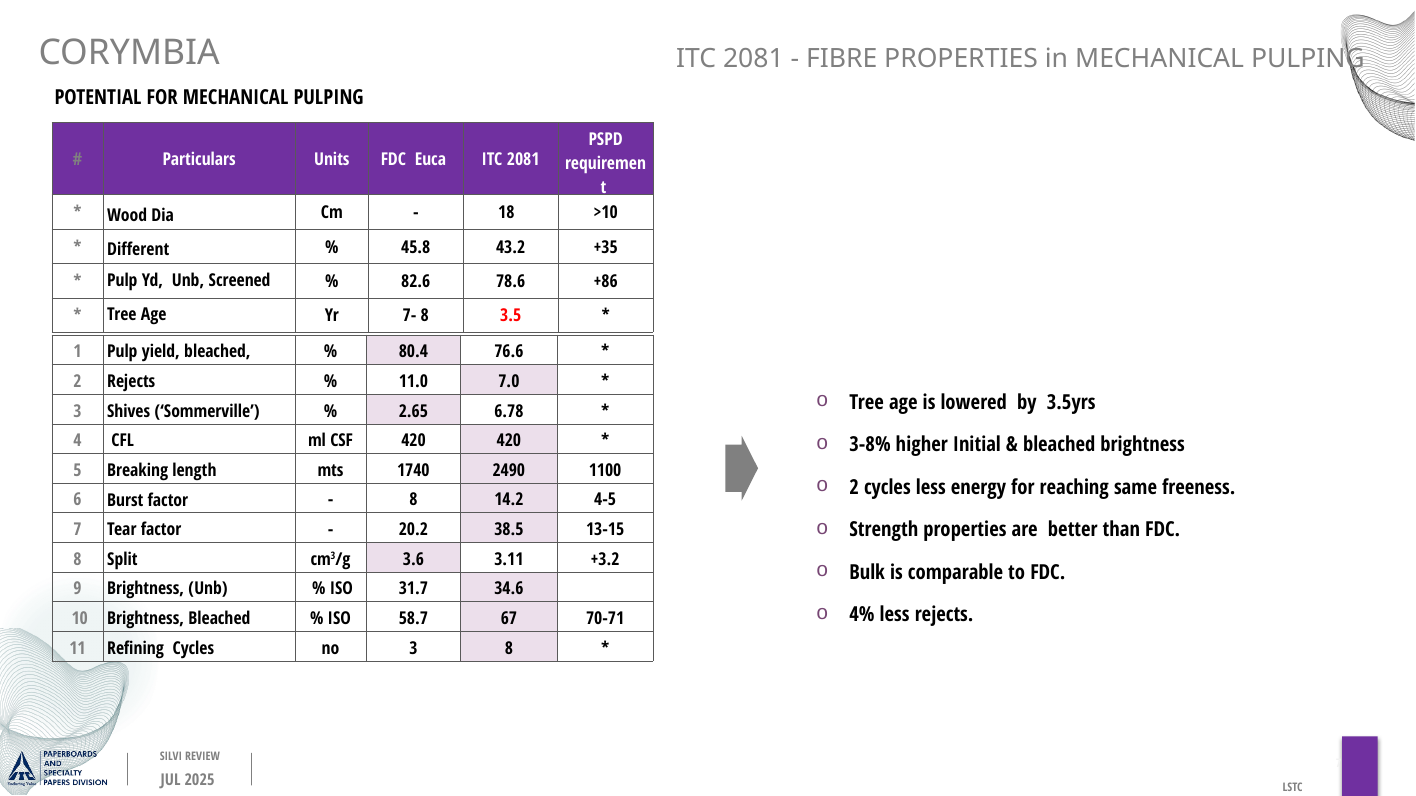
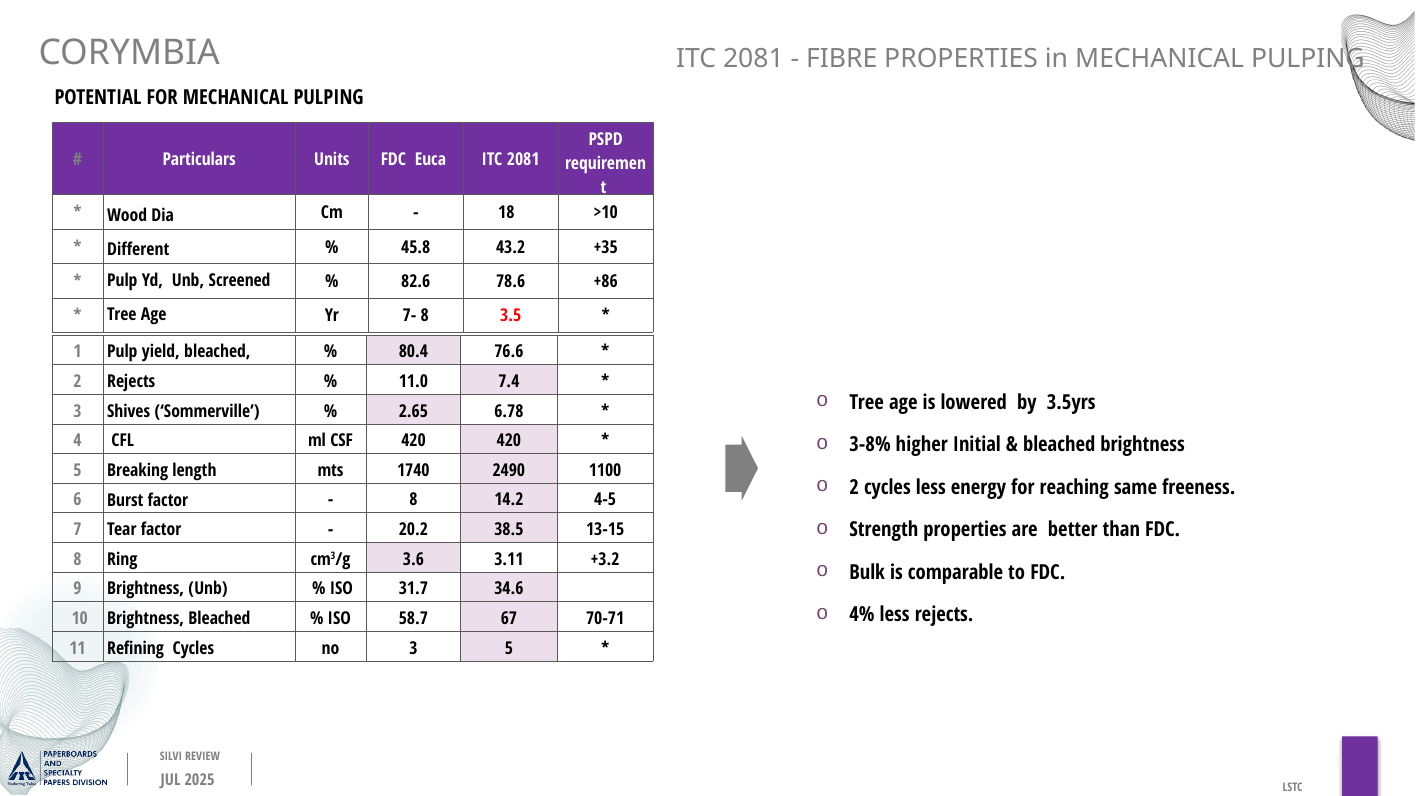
7.0: 7.0 -> 7.4 (509, 382)
Split: Split -> Ring (122, 560)
3 8: 8 -> 5 (509, 649)
